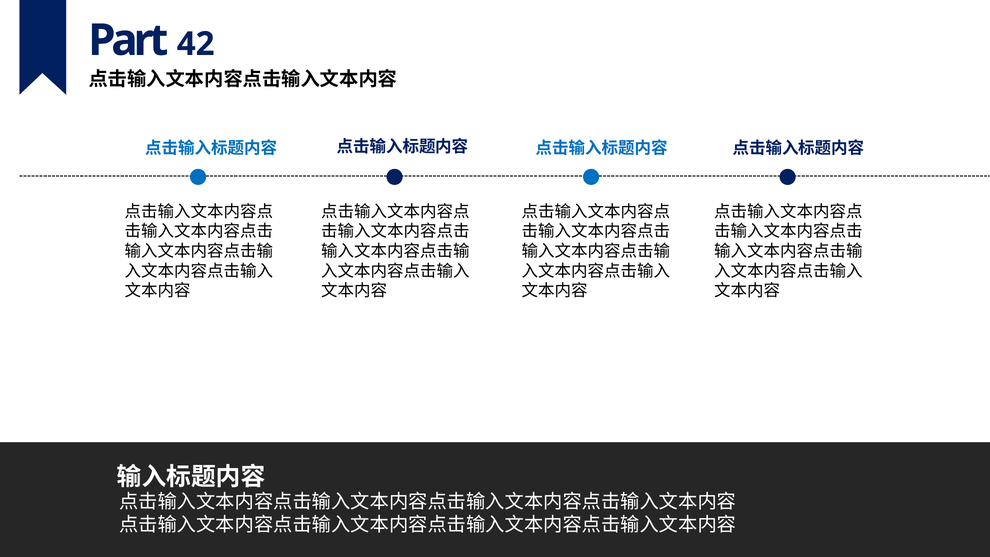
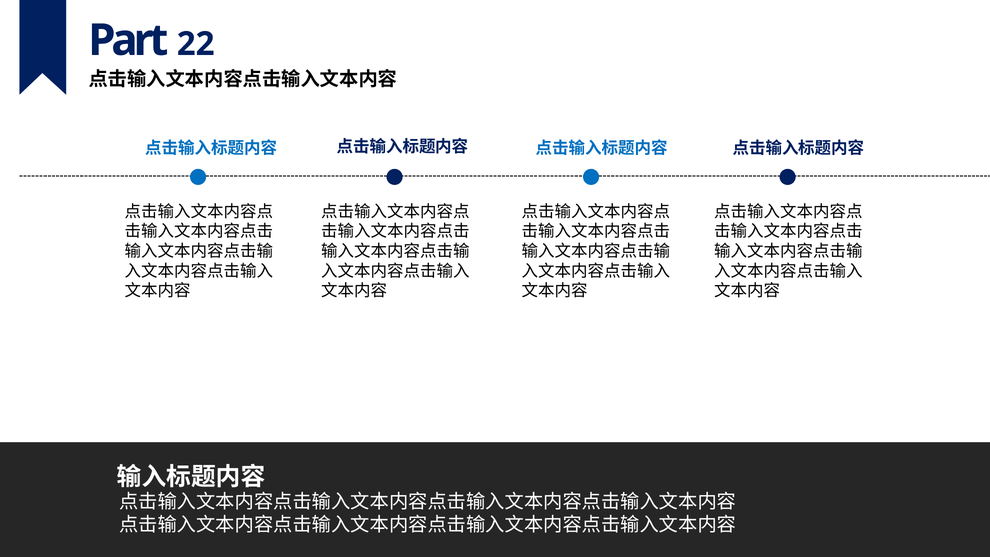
42: 42 -> 22 (196, 44)
